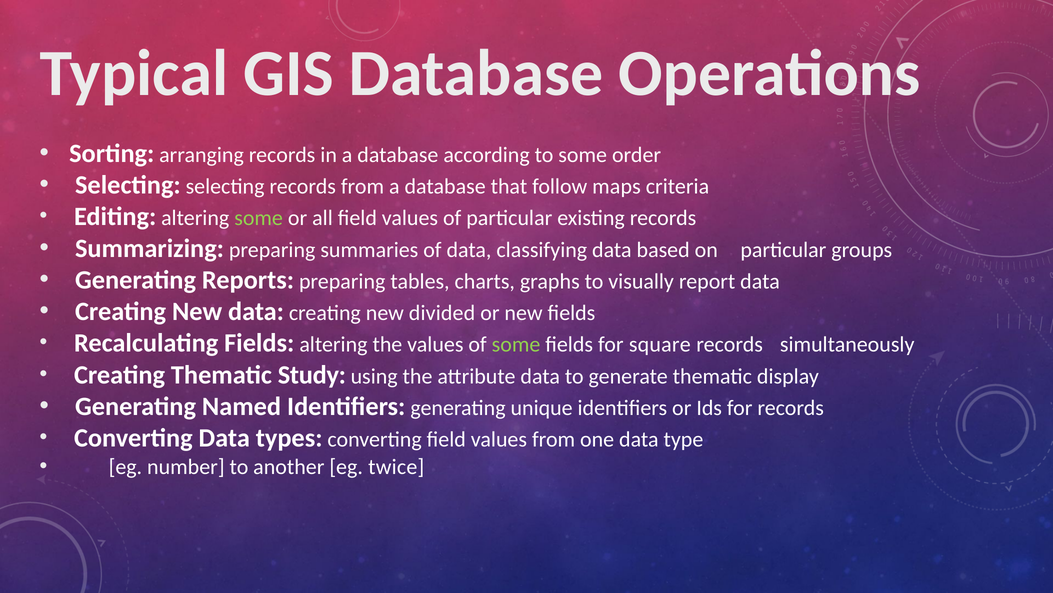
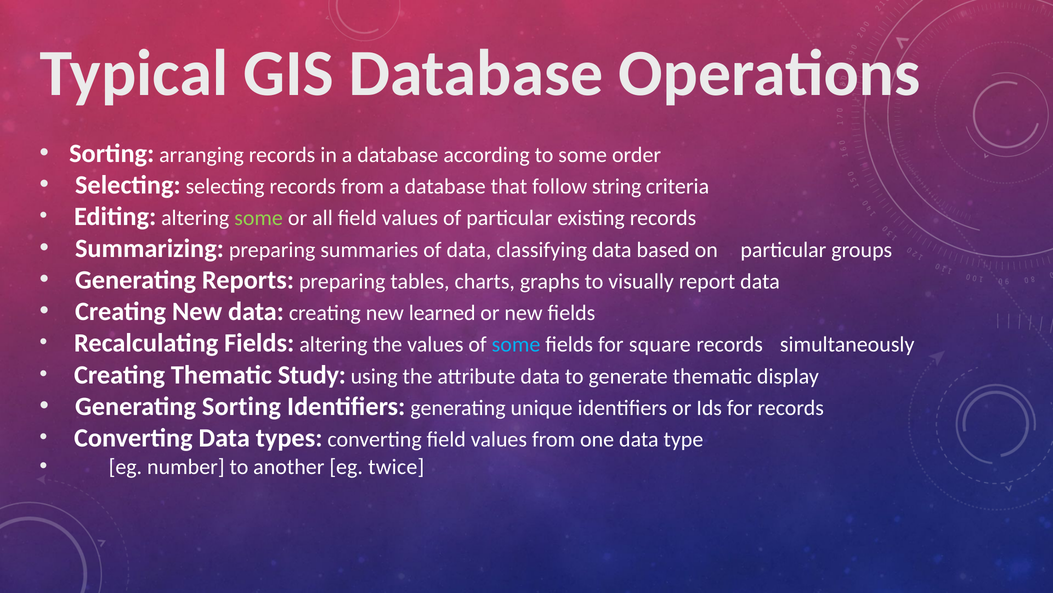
maps: maps -> string (617, 186)
divided: divided -> learned (442, 313)
some colour: light green -> light blue (516, 344)
Generating Named: Named -> Sorting (241, 406)
